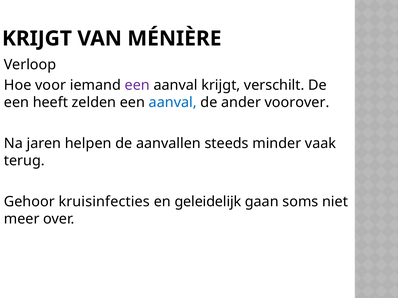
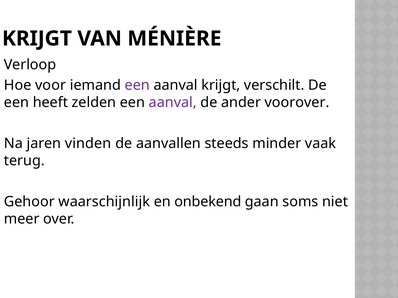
aanval colour: blue -> purple (173, 102)
helpen: helpen -> vinden (88, 144)
kruisinfecties: kruisinfecties -> waarschijnlijk (104, 202)
geleidelijk: geleidelijk -> onbekend (208, 202)
